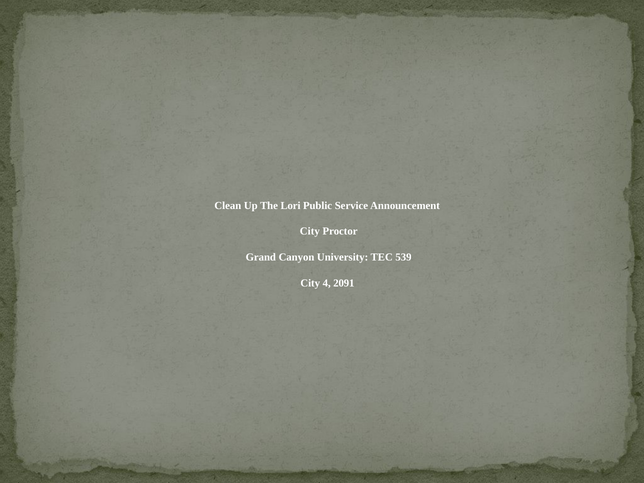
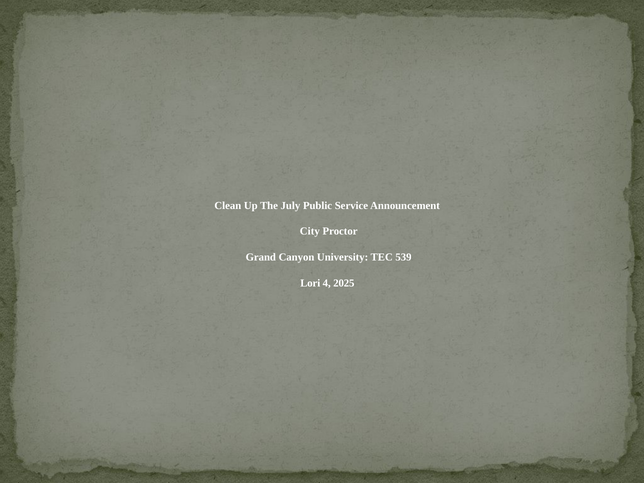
Lori: Lori -> July (290, 206)
City: City -> Lori (310, 283)
2091: 2091 -> 2025 (344, 283)
